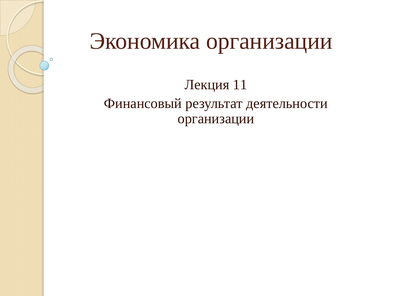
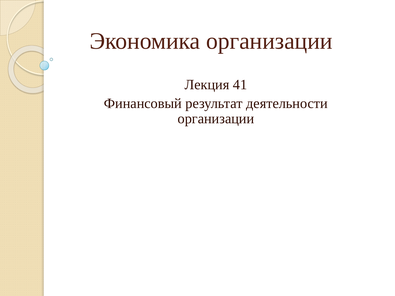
11: 11 -> 41 (240, 85)
